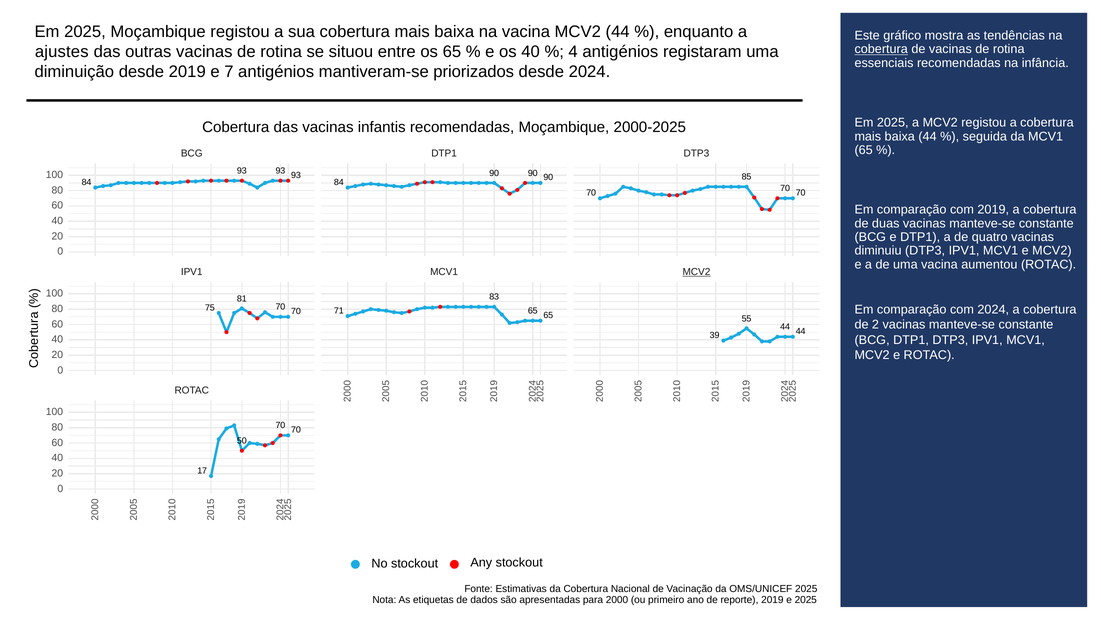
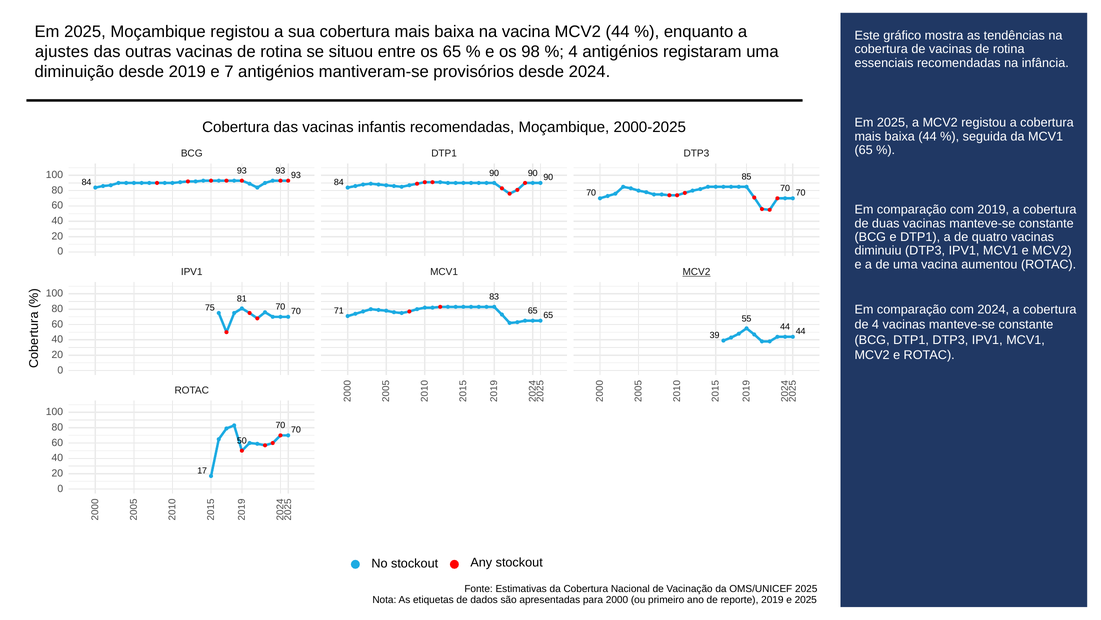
cobertura underline: present -> none (881, 49)
os 40: 40 -> 98 (531, 52)
priorizados: priorizados -> provisórios (474, 72)
de 2: 2 -> 4 (875, 324)
